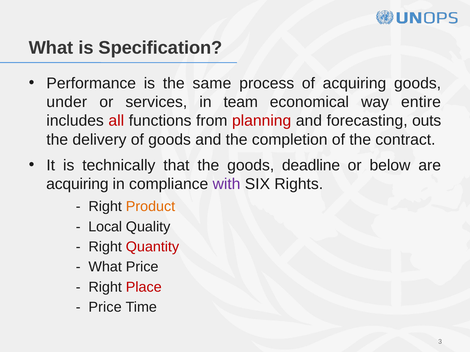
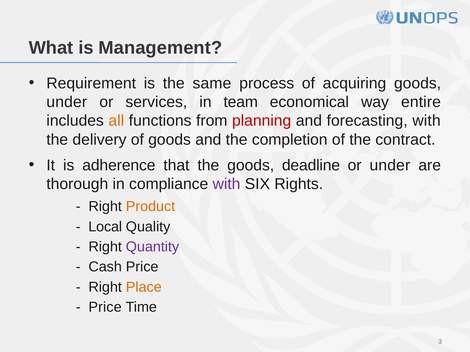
Specification: Specification -> Management (160, 48)
Performance: Performance -> Requirement (91, 83)
all colour: red -> orange (116, 121)
forecasting outs: outs -> with (427, 121)
technically: technically -> adherence (119, 166)
or below: below -> under (390, 166)
acquiring: acquiring -> thorough (77, 184)
Quantity colour: red -> purple (152, 247)
What: What -> Cash (105, 267)
Place colour: red -> orange (144, 287)
